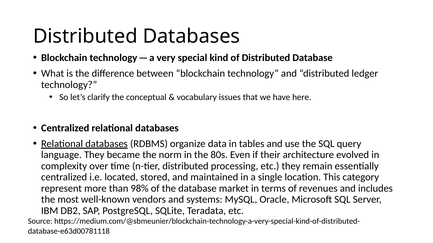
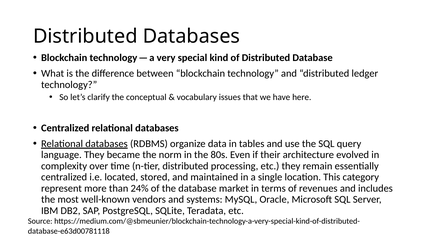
98%: 98% -> 24% (140, 189)
